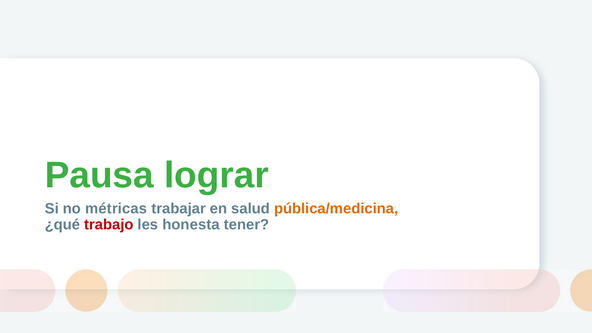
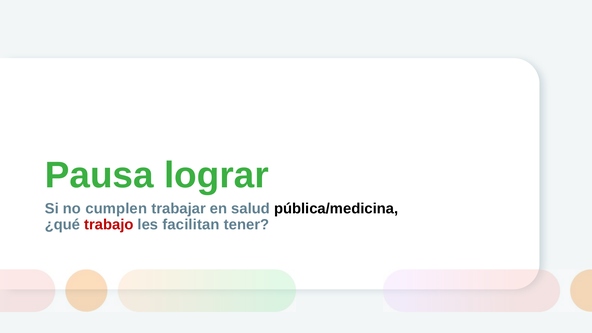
métricas: métricas -> cumplen (116, 208)
pública/medicina colour: orange -> black (336, 208)
honesta: honesta -> facilitan (191, 224)
